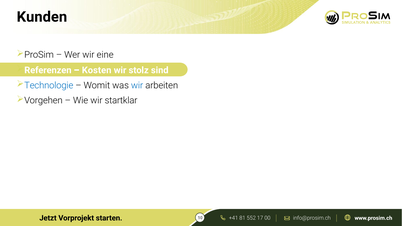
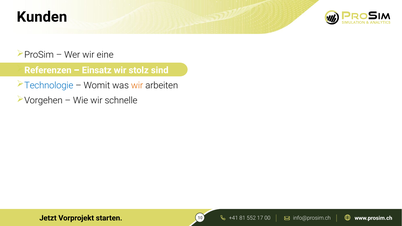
Kosten: Kosten -> Einsatz (97, 70)
wir colour: blue -> orange (137, 85)
startklar: startklar -> schnelle (121, 101)
